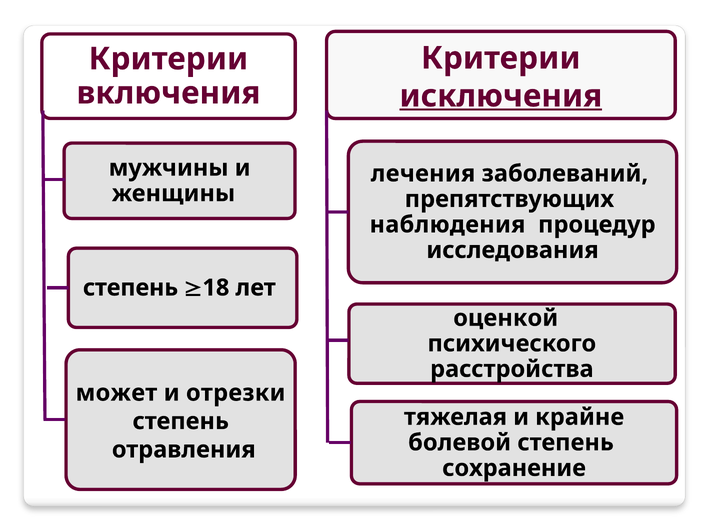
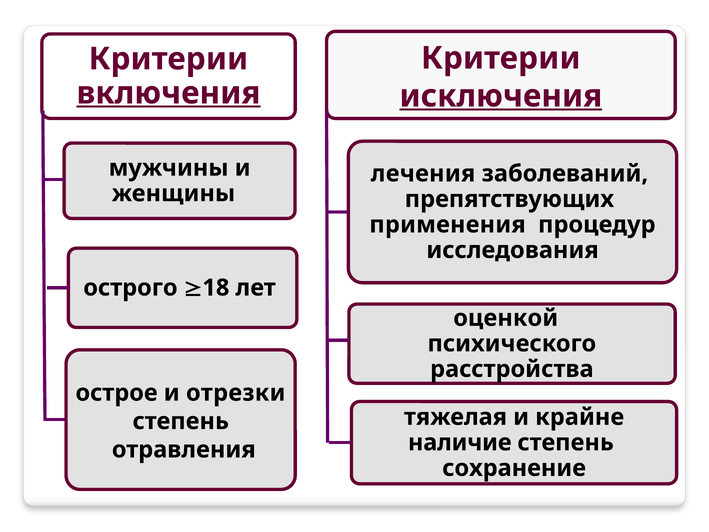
включения underline: none -> present (168, 93)
наблюдения: наблюдения -> применения (448, 225)
степень: степень -> острого (130, 288)
может: может -> острое (117, 393)
болевой: болевой -> наличие (460, 442)
